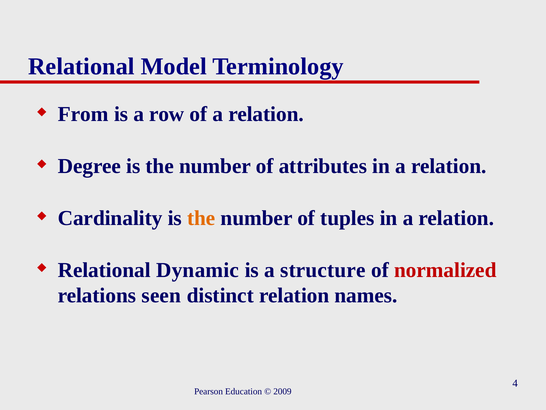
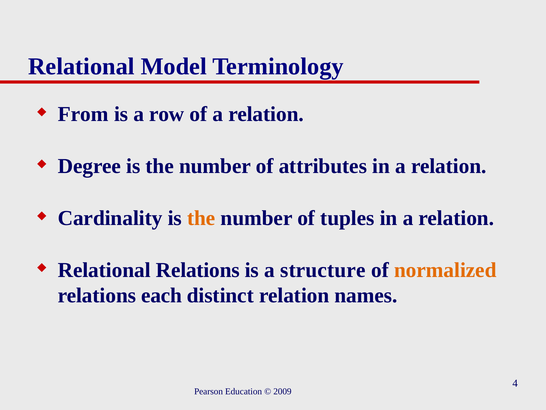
Relational Dynamic: Dynamic -> Relations (198, 270)
normalized colour: red -> orange (445, 270)
seen: seen -> each (162, 295)
